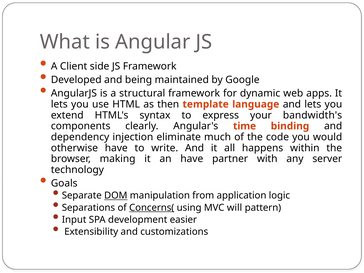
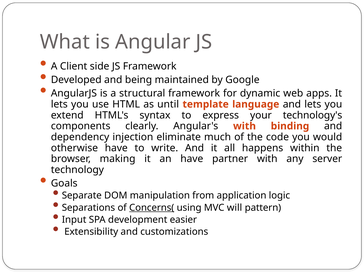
then: then -> until (168, 104)
bandwidth's: bandwidth's -> technology's (313, 115)
Angular's time: time -> with (245, 126)
DOM underline: present -> none (116, 196)
